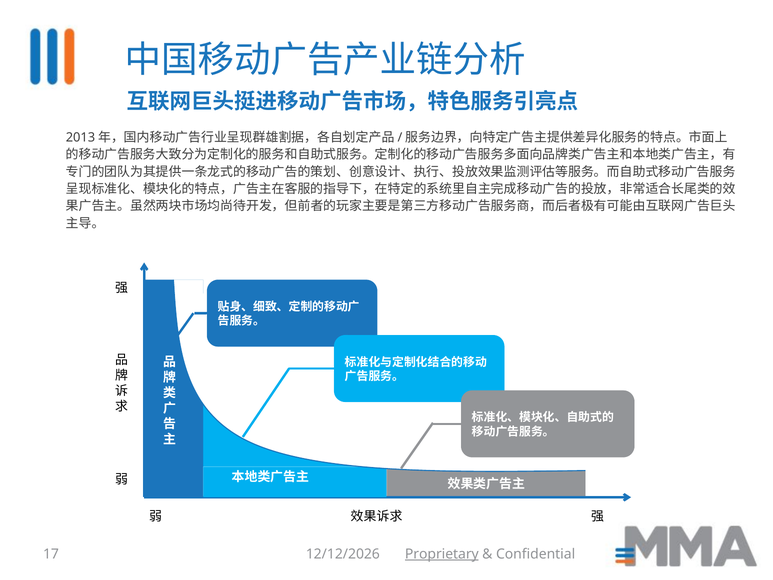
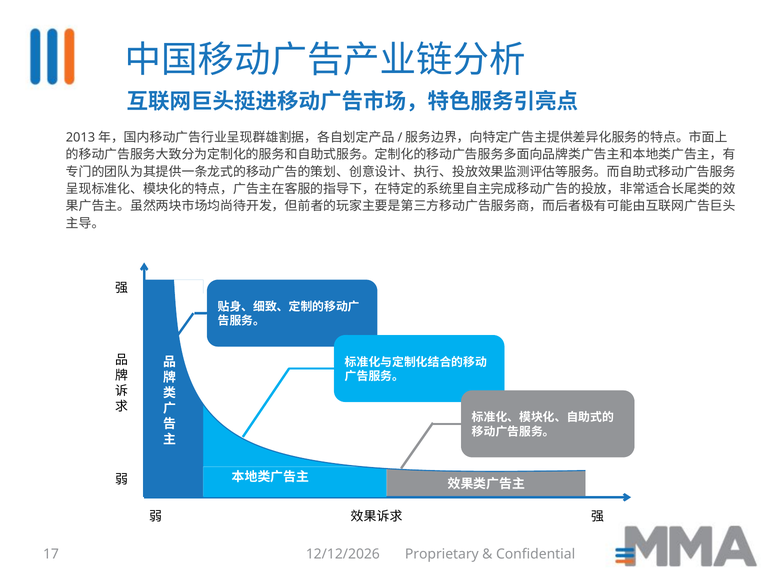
Proprietary underline: present -> none (442, 554)
